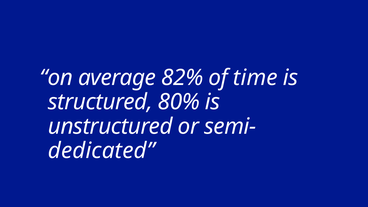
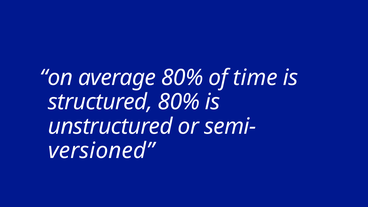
average 82%: 82% -> 80% (182, 78)
dedicated: dedicated -> versioned (101, 151)
